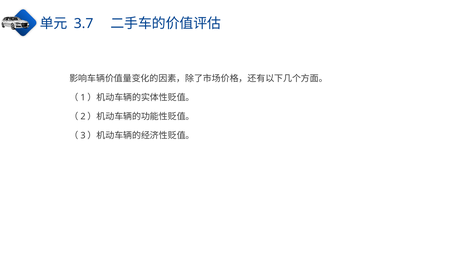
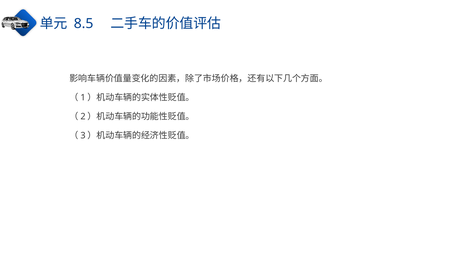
3.7: 3.7 -> 8.5 (84, 24)
